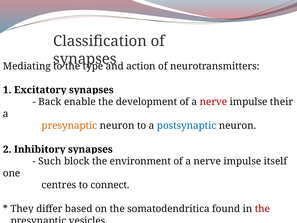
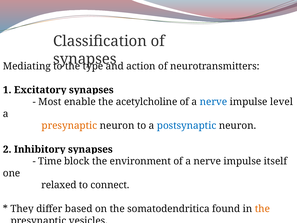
Back: Back -> Most (50, 102)
development: development -> acetylcholine (147, 102)
nerve colour: red -> blue (213, 102)
their: their -> level (282, 102)
Such: Such -> Time (50, 161)
centres: centres -> relaxed (59, 185)
the colour: red -> orange (262, 209)
